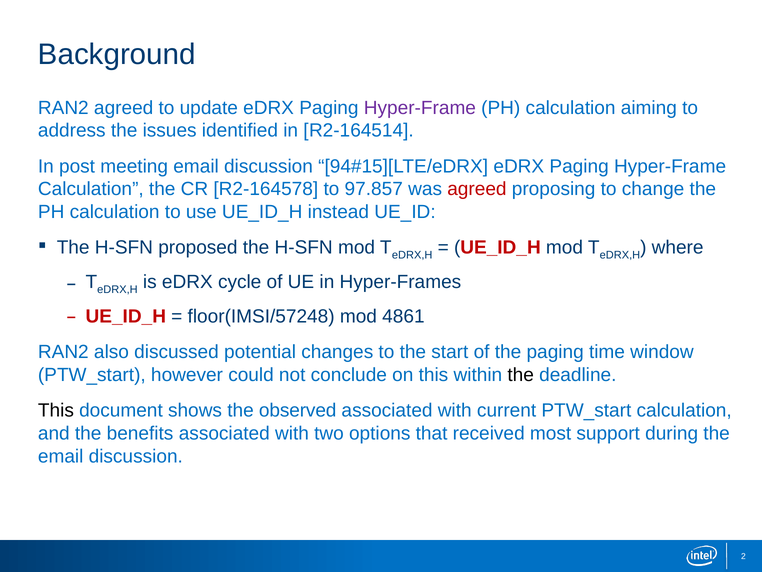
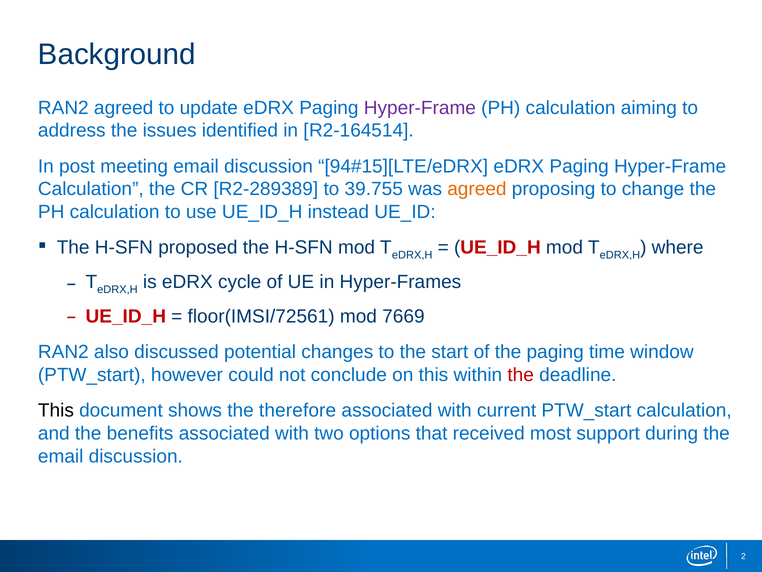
R2-164578: R2-164578 -> R2-289389 (266, 189)
97.857: 97.857 -> 39.755 (374, 189)
agreed colour: red -> orange (477, 189)
floor(IMSI/57248: floor(IMSI/57248 -> floor(IMSI/72561 (261, 316)
4861: 4861 -> 7669 (403, 316)
the colour: black -> red (521, 375)
observed: observed -> therefore (298, 410)
